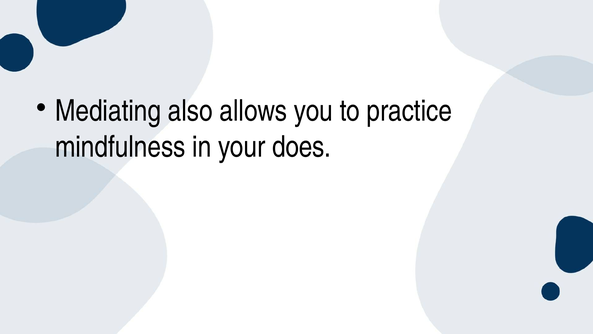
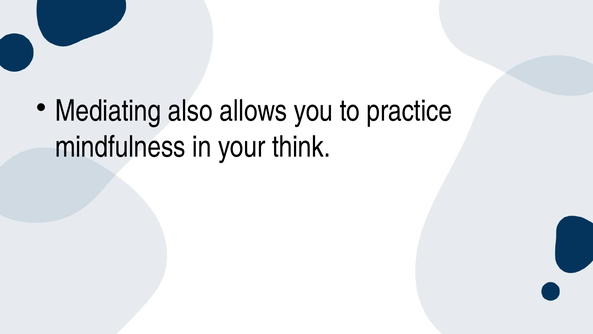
does: does -> think (301, 147)
